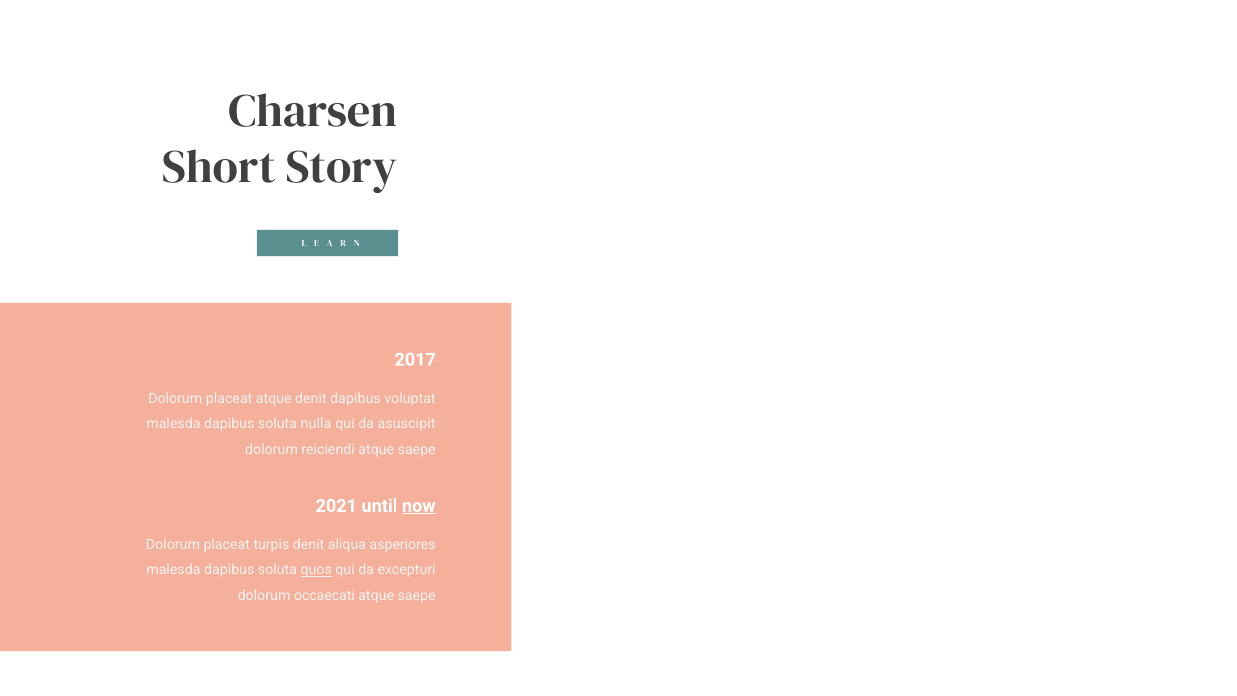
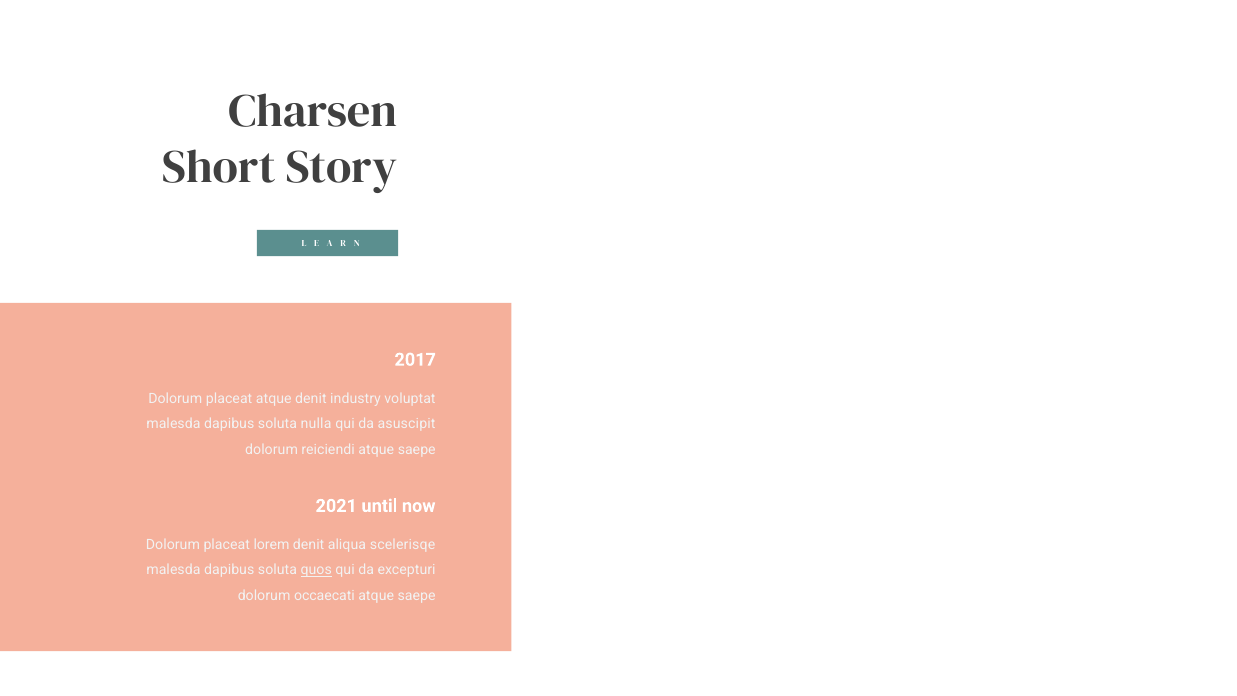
denit dapibus: dapibus -> industry (356, 398)
now underline: present -> none (419, 506)
turpis: turpis -> lorem (272, 544)
asperiores: asperiores -> scelerisqe (403, 544)
